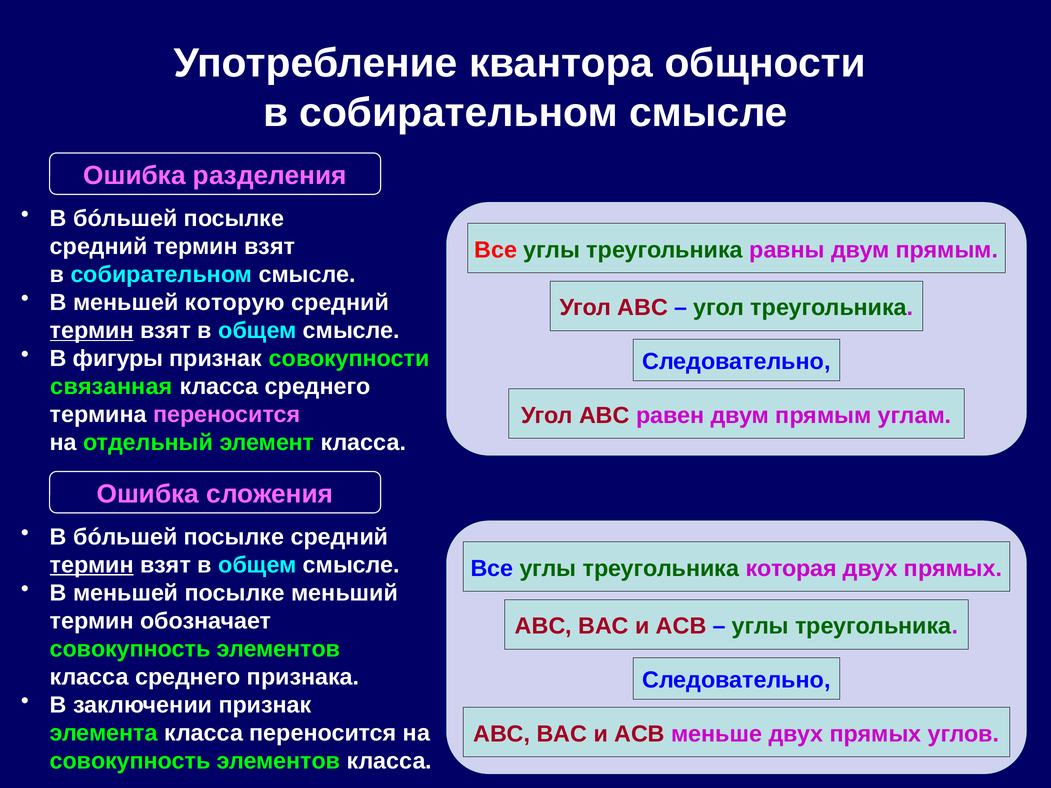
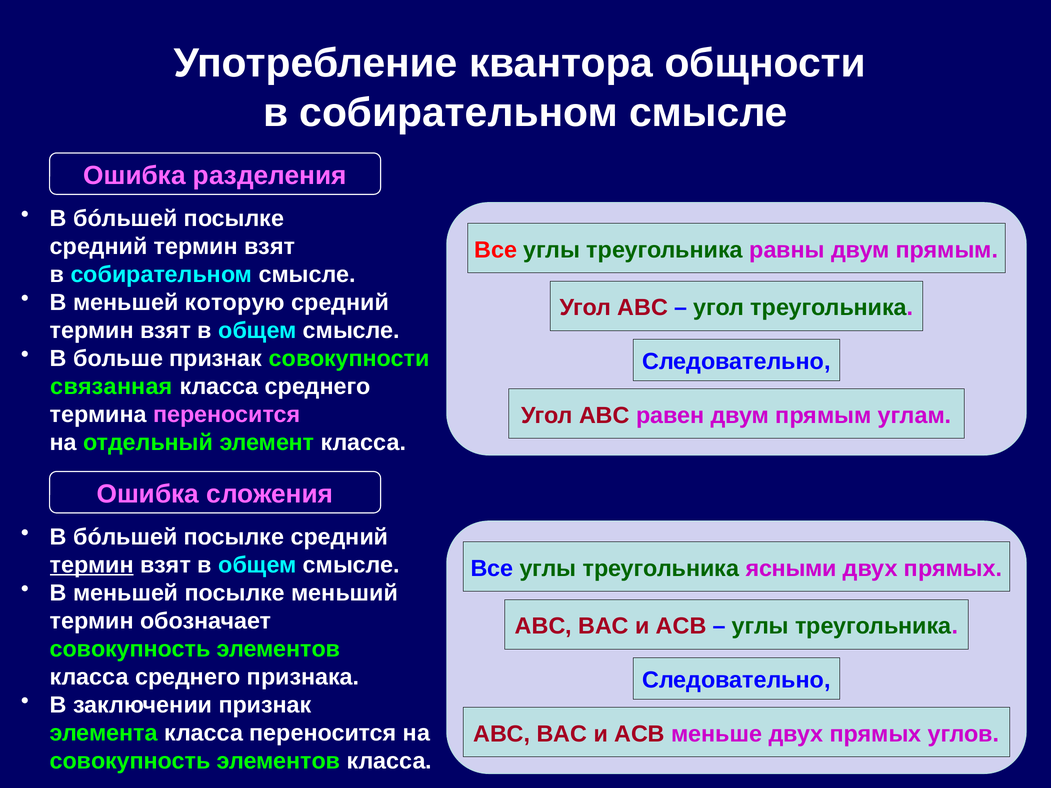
термин underline: present -> none (92, 331)
фигуры: фигуры -> больше (118, 359)
которая: которая -> ясными (791, 569)
